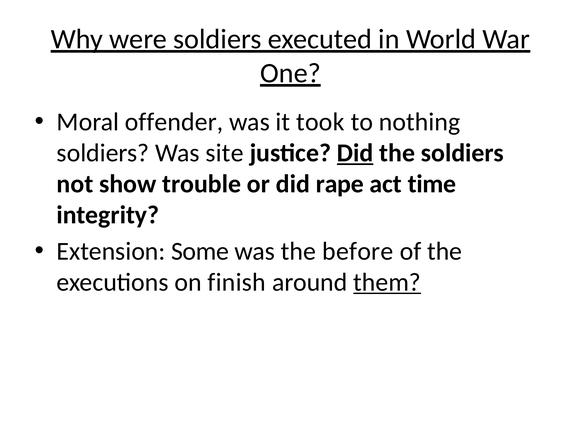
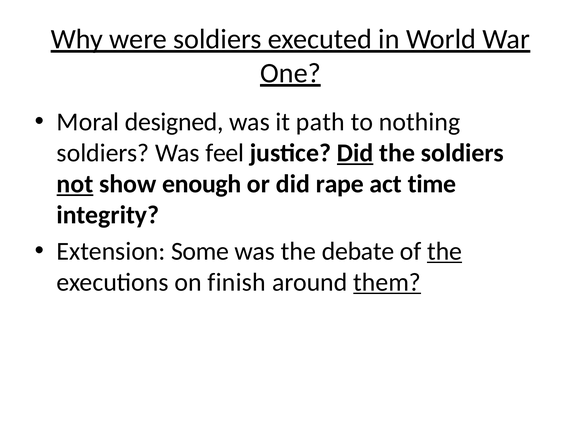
offender: offender -> designed (174, 122)
took: took -> path (320, 122)
site: site -> feel (225, 153)
not underline: none -> present (75, 184)
trouble: trouble -> enough (202, 184)
before: before -> debate (358, 251)
the underline: none -> present (445, 251)
